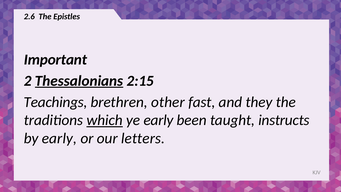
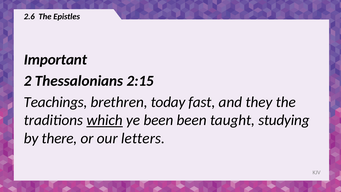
Thessalonians underline: present -> none (79, 81)
other: other -> today (168, 102)
ye early: early -> been (158, 120)
instructs: instructs -> studying (284, 120)
by early: early -> there (60, 139)
